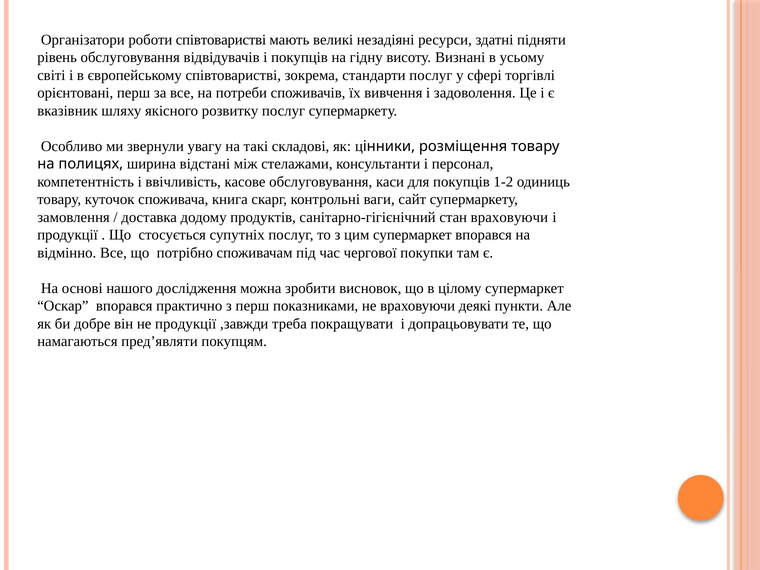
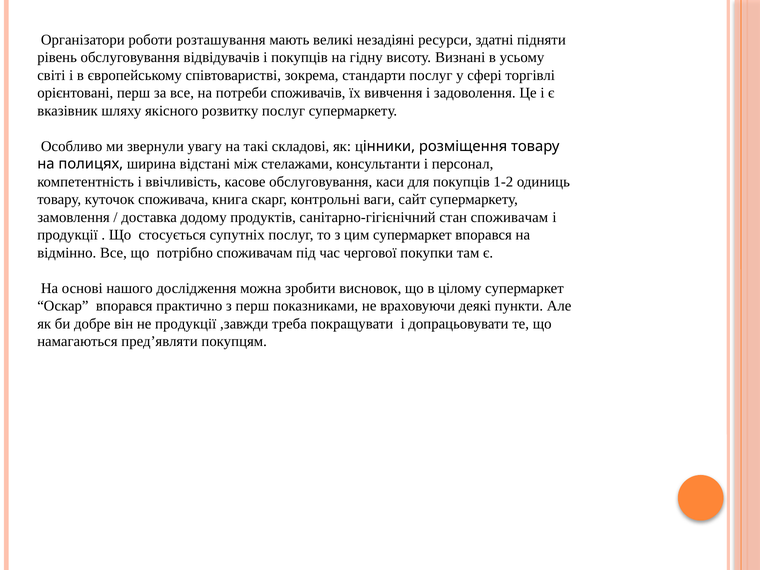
роботи співтоваристві: співтоваристві -> розташування (221, 40)
стан враховуючи: враховуючи -> споживачам (509, 217)
